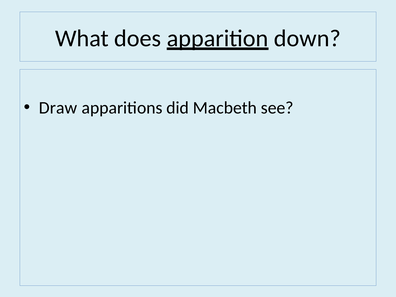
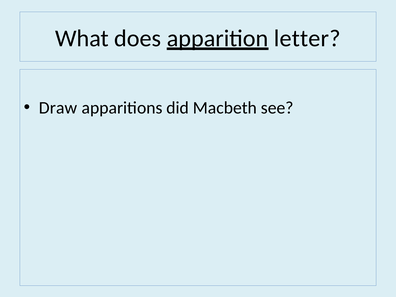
down: down -> letter (307, 38)
